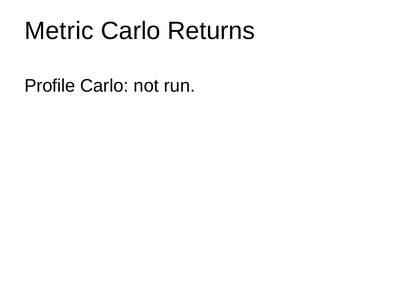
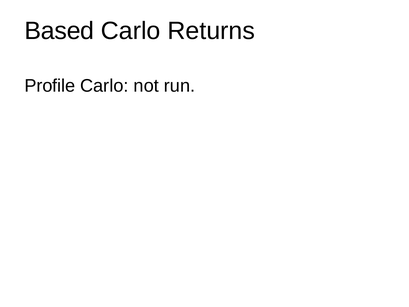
Metric: Metric -> Based (59, 31)
